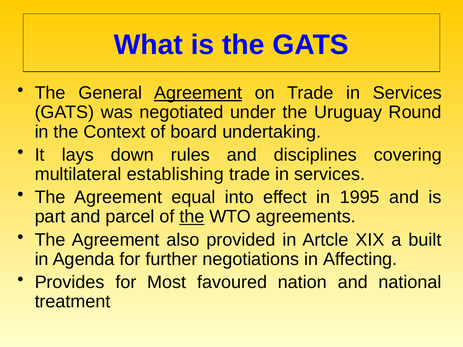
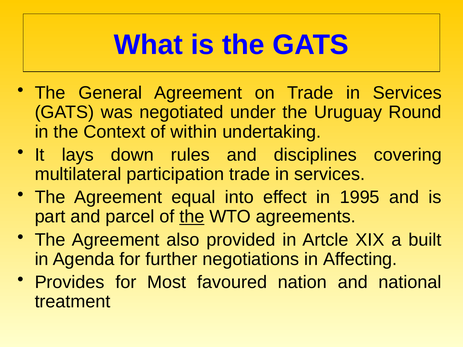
Agreement underline: present -> none (198, 93)
board: board -> within (194, 132)
establishing: establishing -> participation (175, 174)
